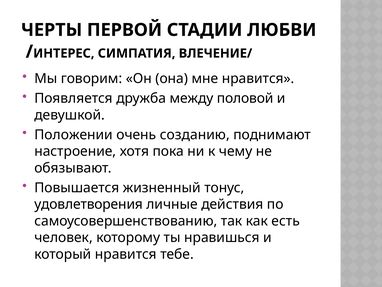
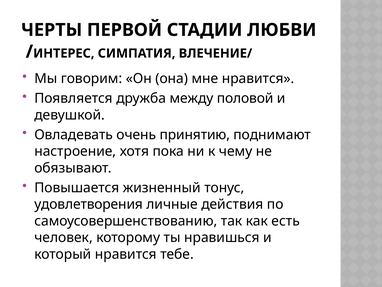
Положении: Положении -> Овладевать (74, 135)
созданию: созданию -> принятию (195, 135)
